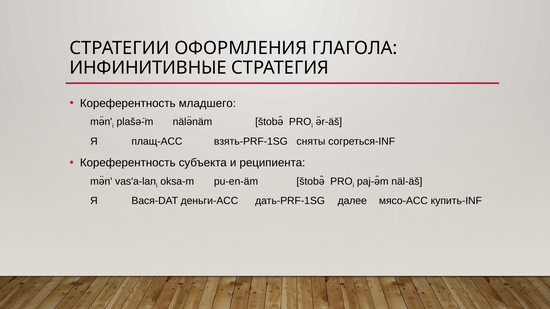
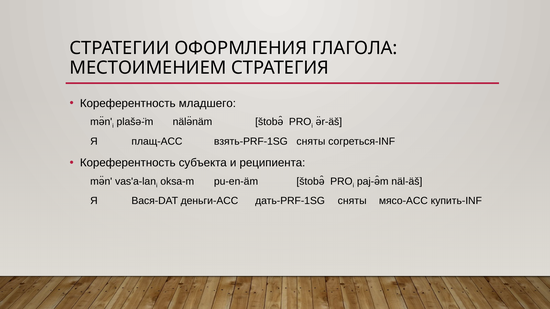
ИНФИНИТИВНЫЕ: ИНФИНИТИВНЫЕ -> МЕСТОИМЕНИЕМ (148, 68)
дать-PRF-1SG далее: далее -> сняты (352, 201)
